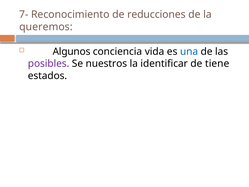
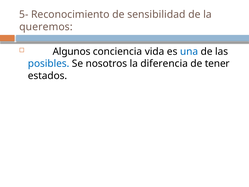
7-: 7- -> 5- (24, 14)
reducciones: reducciones -> sensibilidad (156, 14)
posibles colour: purple -> blue (49, 64)
nuestros: nuestros -> nosotros (106, 64)
identificar: identificar -> diferencia (164, 64)
tiene: tiene -> tener (217, 64)
